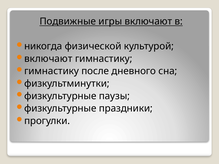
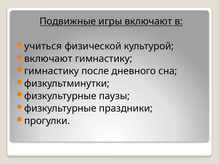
никогда: никогда -> учиться (43, 46)
